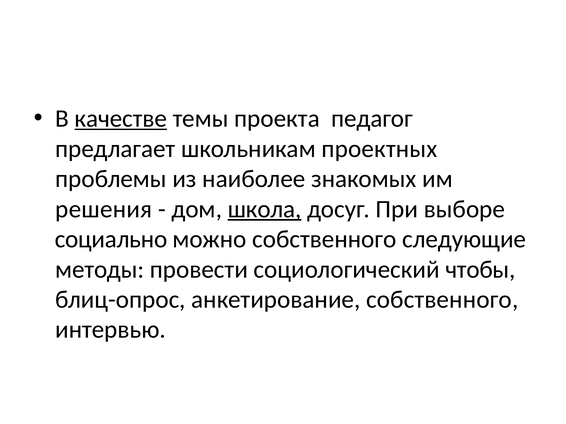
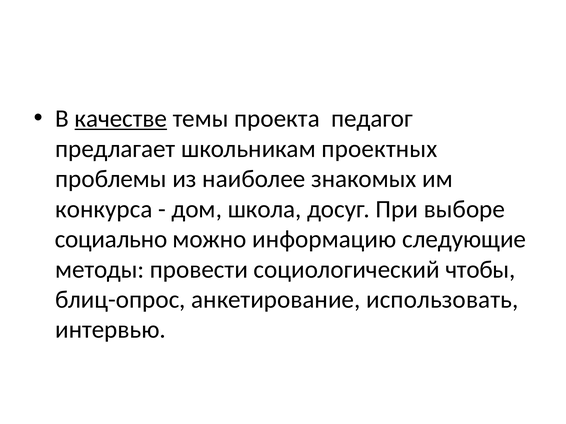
решения: решения -> конкурса (104, 209)
школа underline: present -> none (265, 209)
можно собственного: собственного -> информацию (324, 240)
анкетирование собственного: собственного -> использовать (442, 300)
